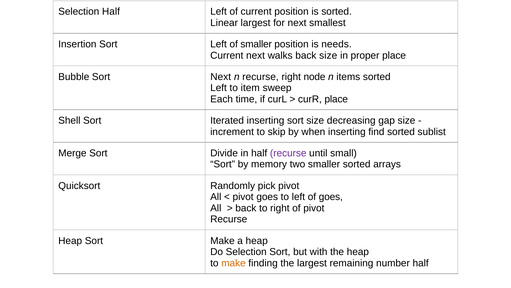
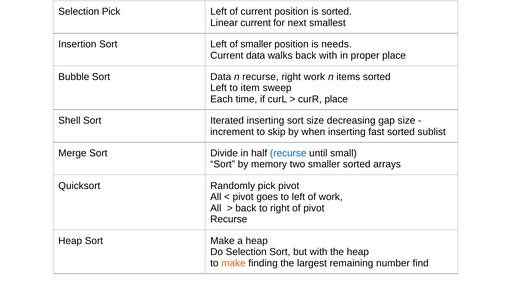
Selection Half: Half -> Pick (111, 12)
Linear largest: largest -> current (256, 23)
Current next: next -> data (256, 55)
back size: size -> with (328, 55)
Sort Next: Next -> Data (221, 77)
right node: node -> work (314, 77)
find: find -> fast (376, 132)
recurse colour: purple -> blue (288, 153)
of goes: goes -> work (331, 197)
number half: half -> find (421, 263)
